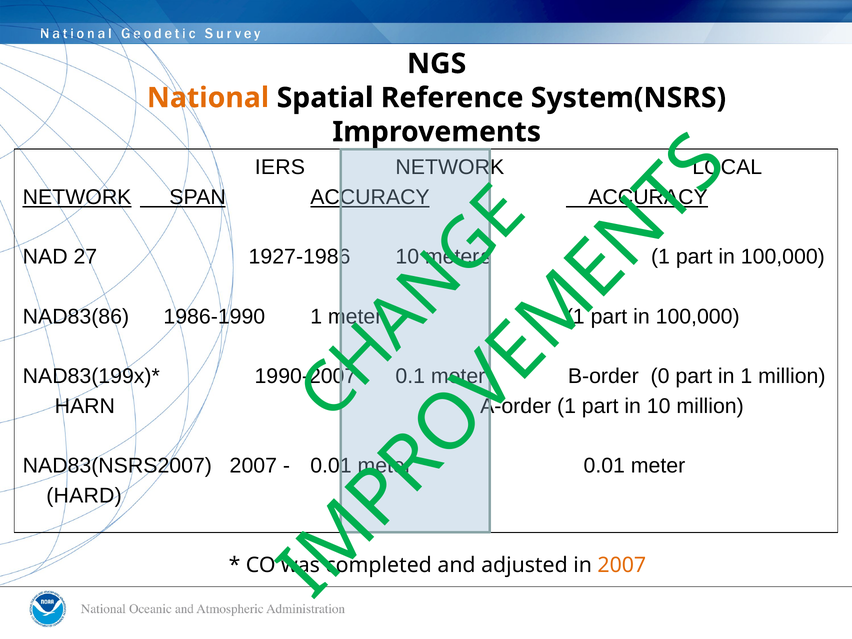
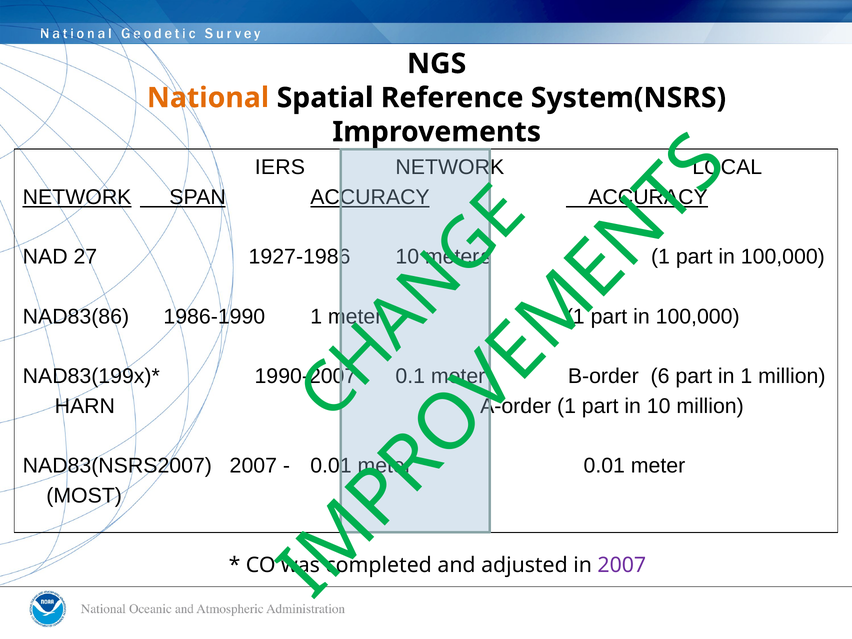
0: 0 -> 6 (660, 376)
HARD: HARD -> MOST (84, 495)
2007 colour: orange -> purple (622, 565)
